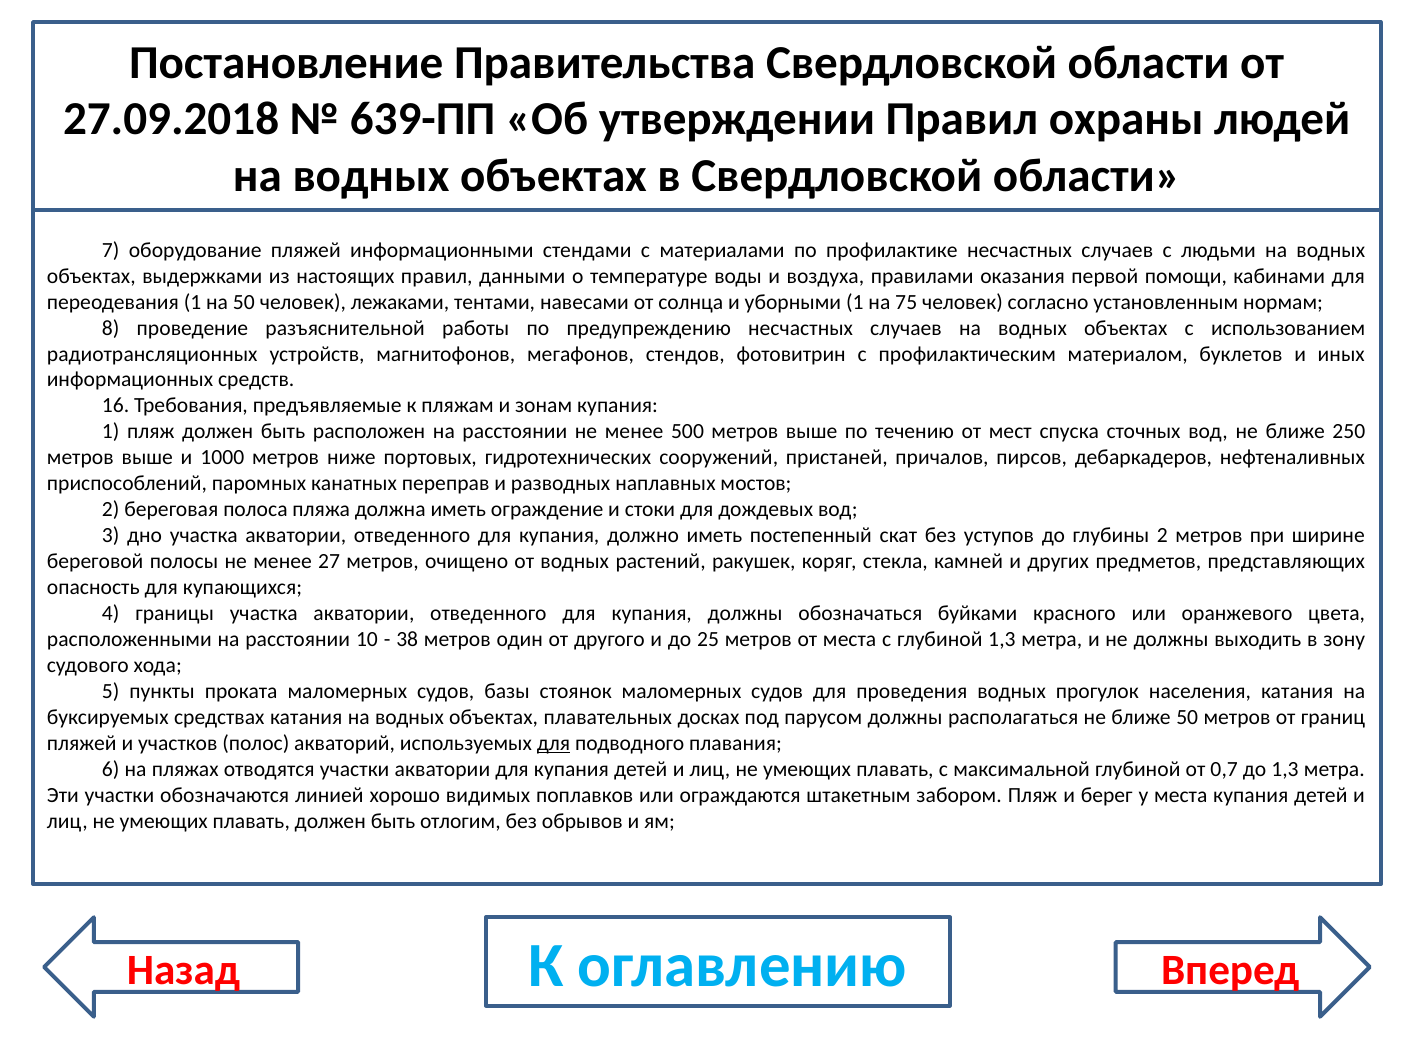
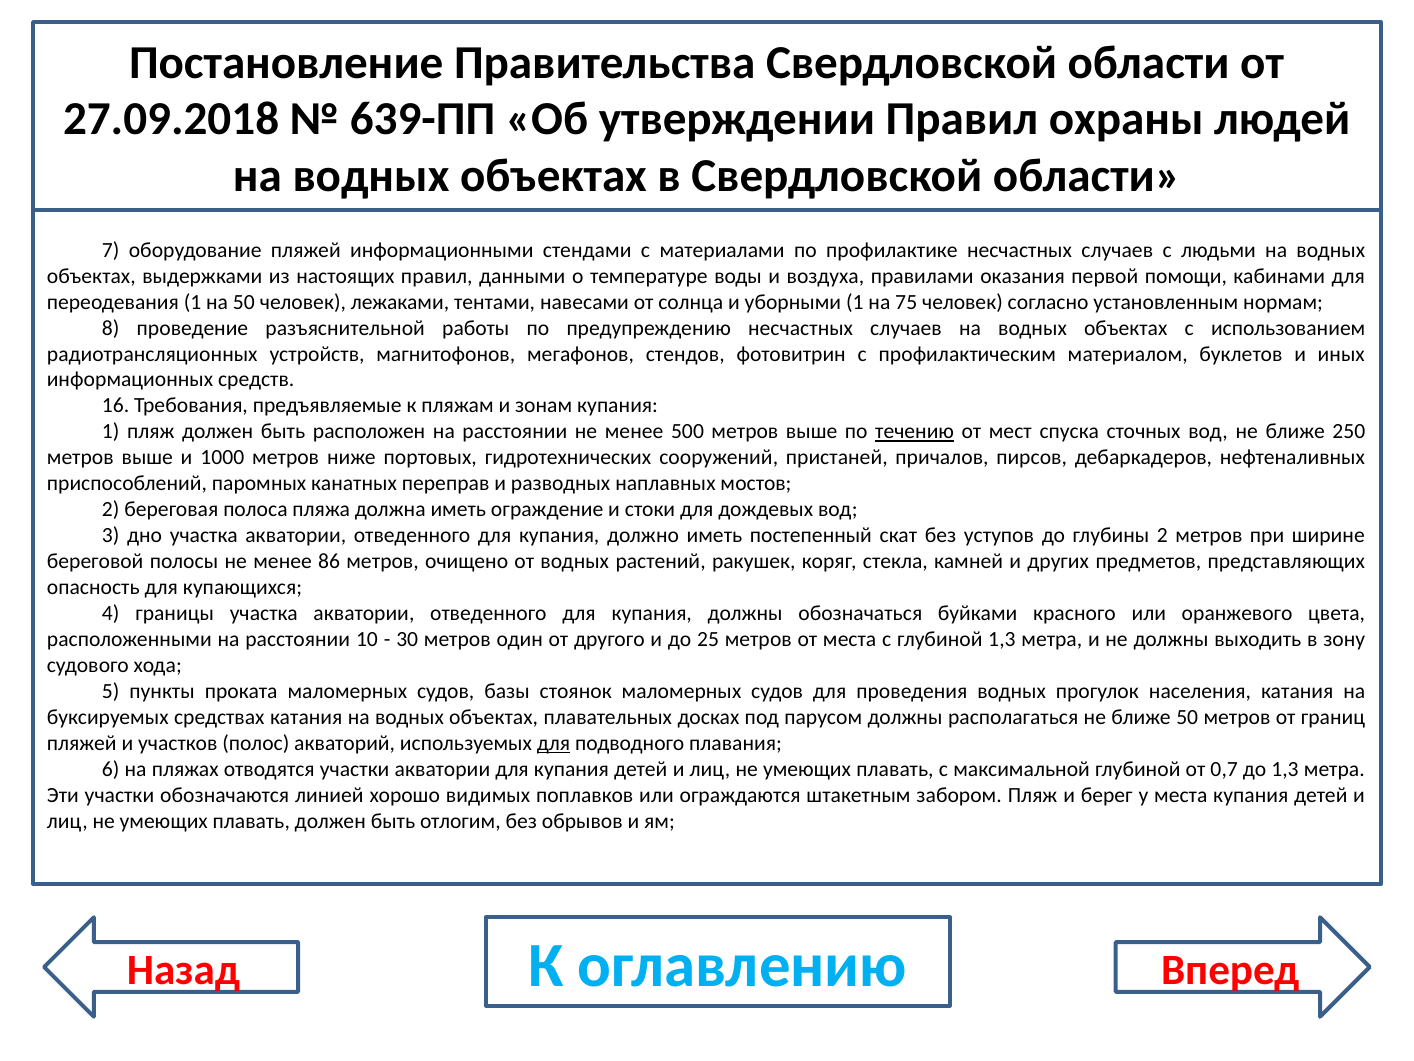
течению underline: none -> present (915, 432)
27: 27 -> 86 (329, 561)
38: 38 -> 30 (407, 639)
